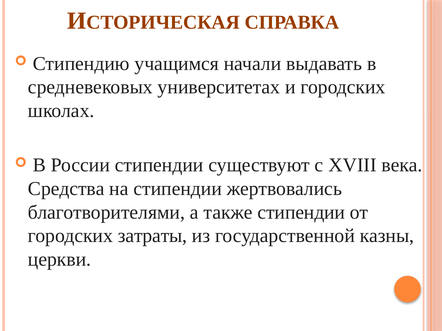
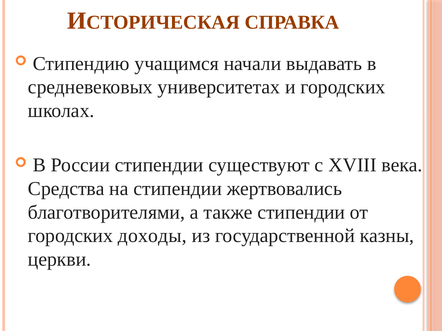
затраты: затраты -> доходы (152, 236)
